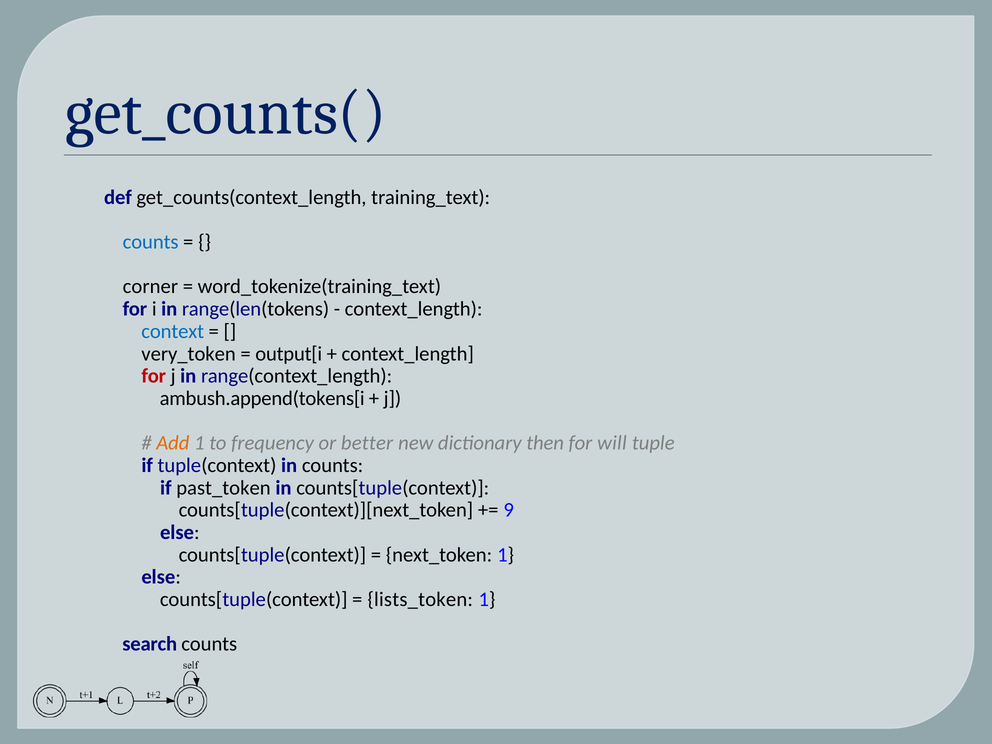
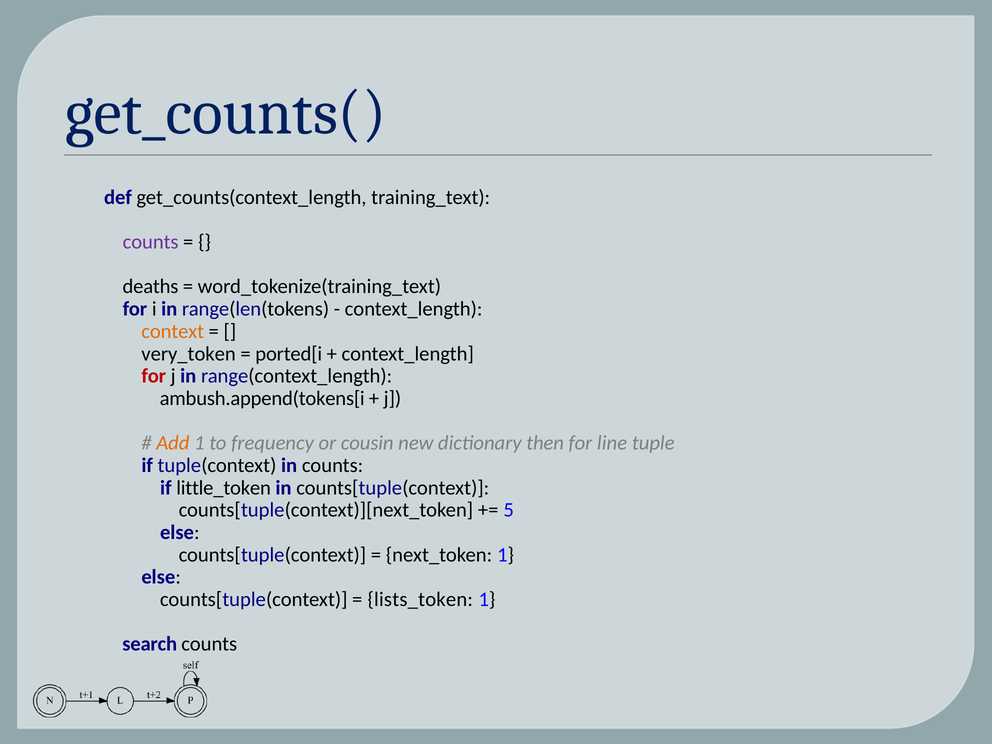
counts colour: blue -> purple (151, 242)
corner: corner -> deaths (150, 287)
context colour: blue -> orange (173, 331)
output[i: output[i -> ported[i (289, 354)
better: better -> cousin (367, 443)
will: will -> line (612, 443)
past_token: past_token -> little_token (224, 488)
9: 9 -> 5 (509, 510)
